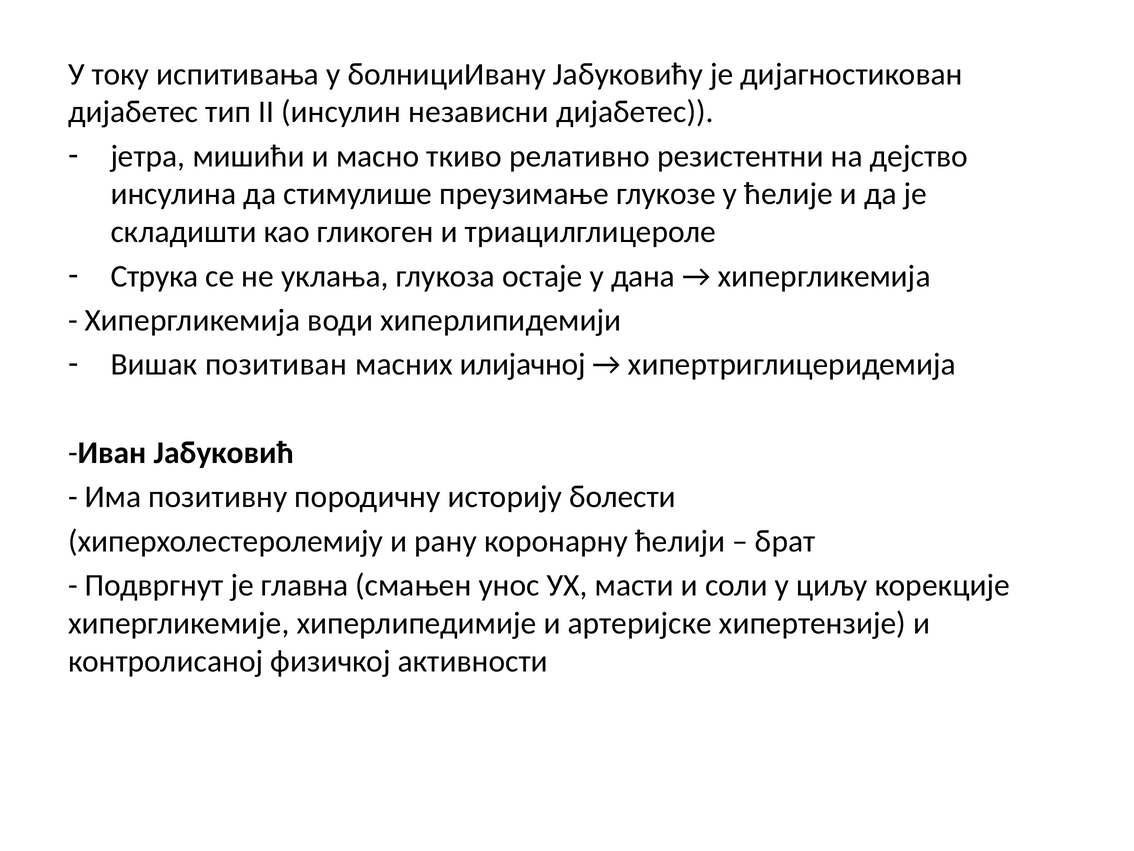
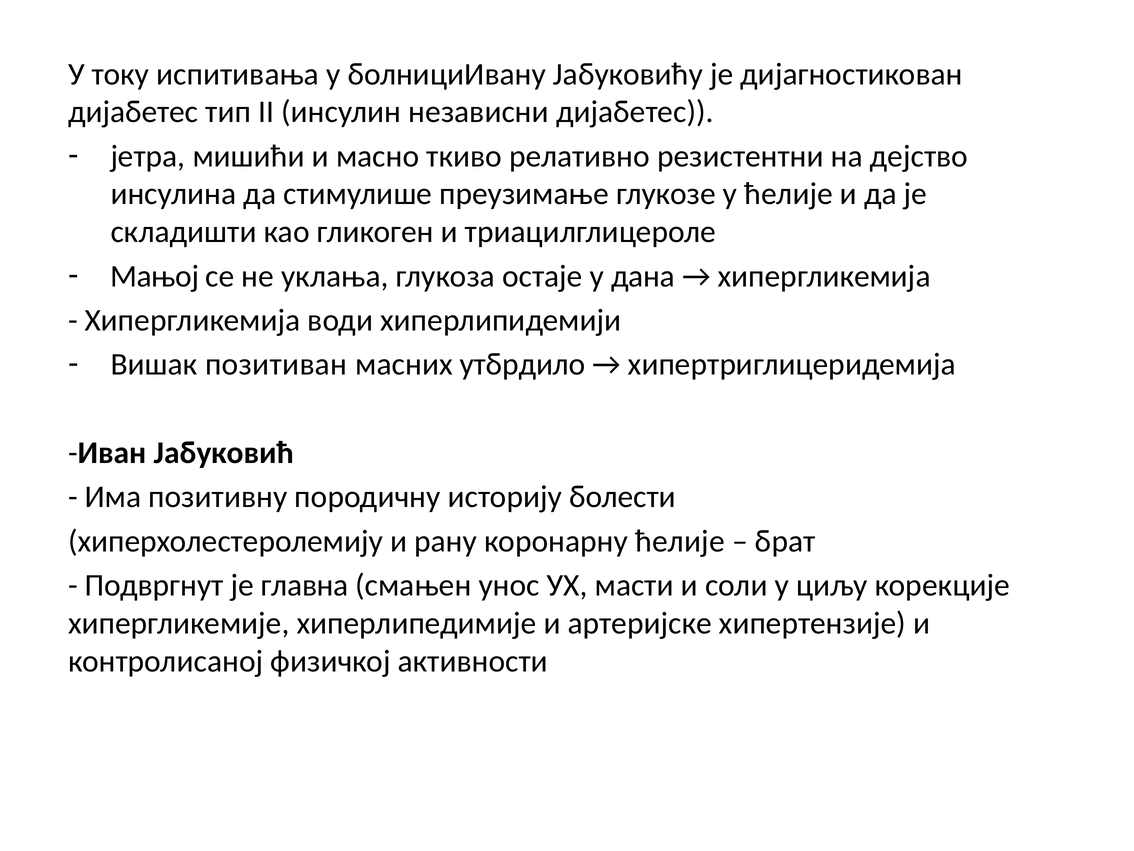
Струка: Струка -> Мањој (155, 276)
илијачној: илијачној -> утбрдило (523, 364)
коронарну ћелији: ћелији -> ћелије (680, 541)
